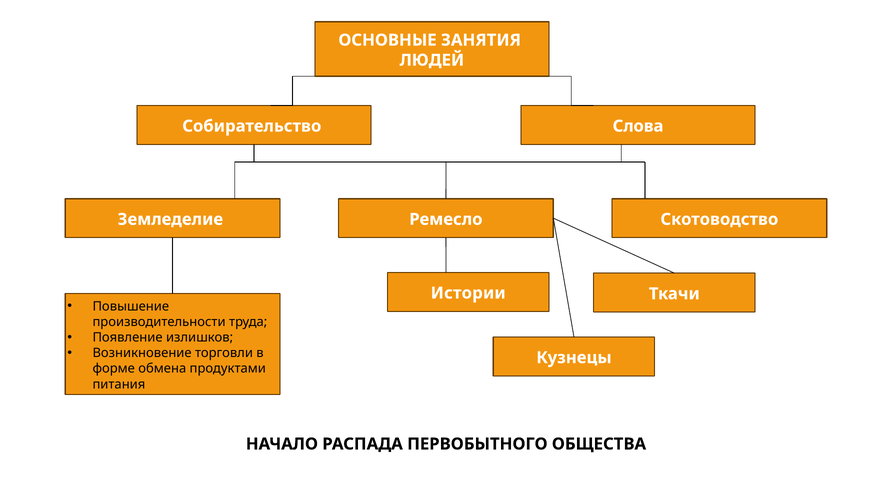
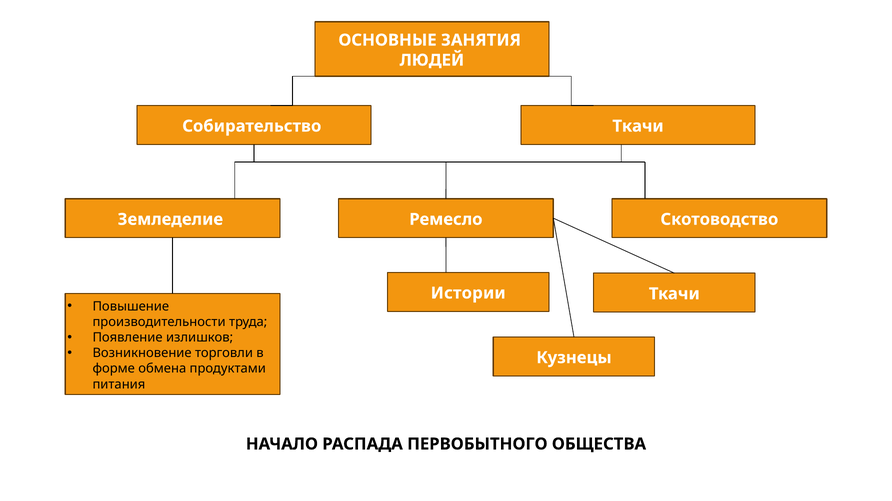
Собирательство Слова: Слова -> Ткачи (638, 126)
